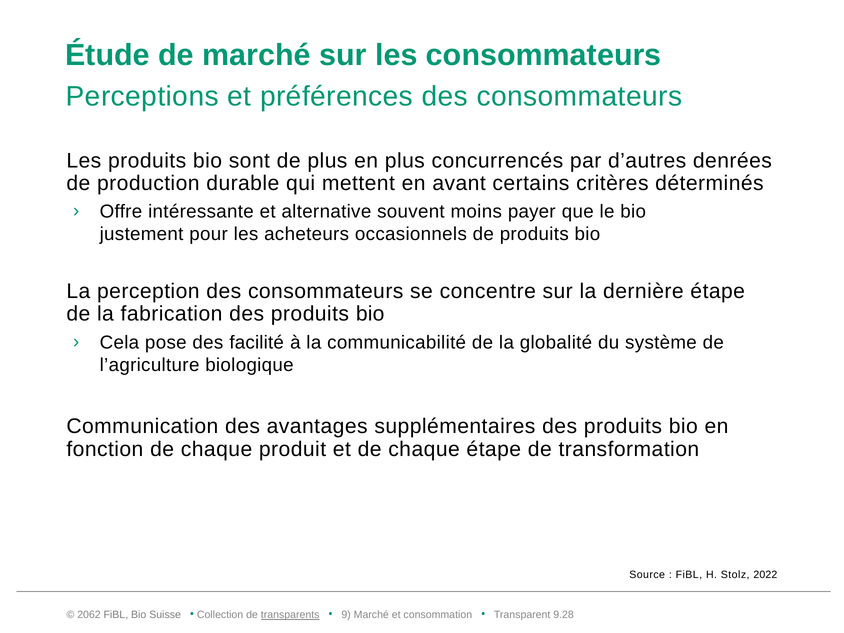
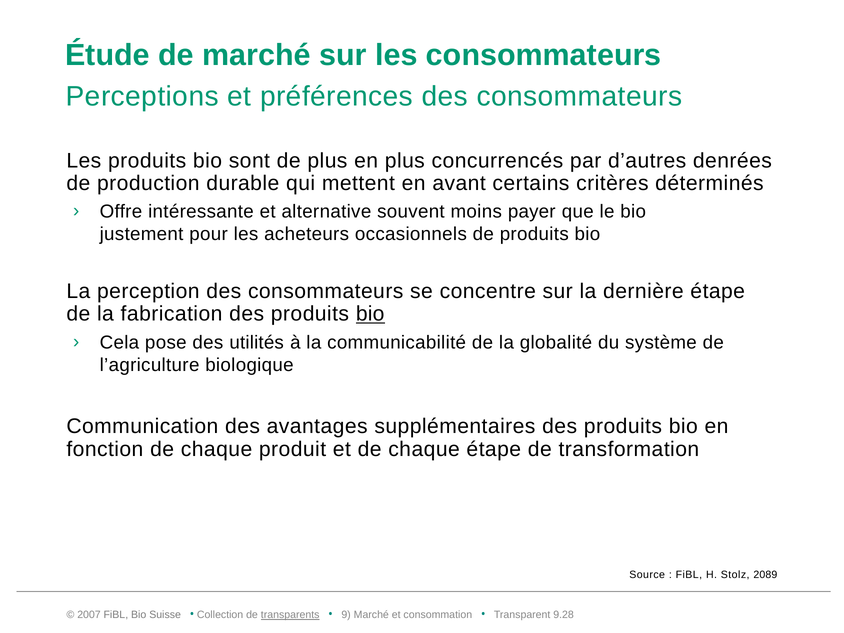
bio underline: none -> present (370, 314)
facilité: facilité -> utilités (257, 342)
2022: 2022 -> 2089 (765, 575)
2062: 2062 -> 2007 (89, 615)
